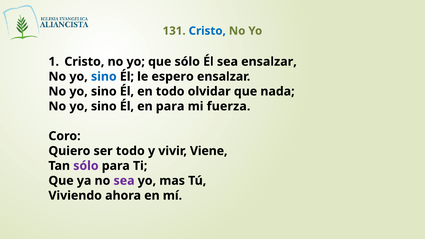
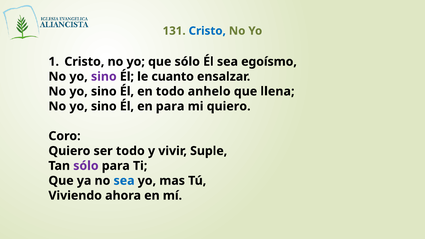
sea ensalzar: ensalzar -> egoísmo (269, 62)
sino colour: blue -> purple (104, 77)
espero: espero -> cuanto (173, 77)
olvidar: olvidar -> anhelo (209, 91)
nada: nada -> llena (277, 91)
mi fuerza: fuerza -> quiero (229, 106)
Viene: Viene -> Suple (209, 151)
sea colour: purple -> blue (124, 181)
